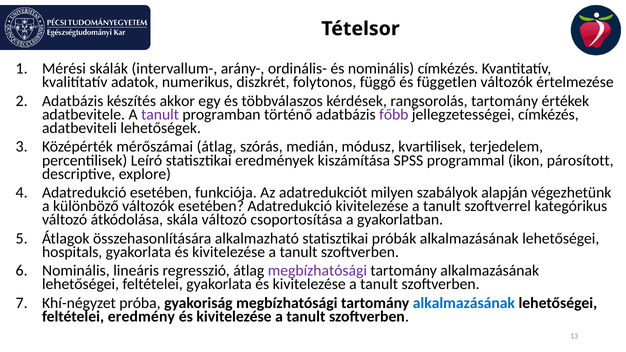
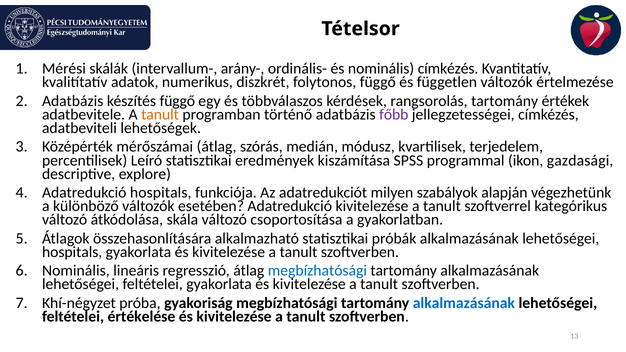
készítés akkor: akkor -> függő (177, 101)
tanult colour: purple -> orange (160, 115)
párosított: párosított -> gazdasági (580, 160)
Adatredukció esetében: esetében -> hospitals (161, 193)
megbízhatósági colour: purple -> blue (317, 271)
eredmény: eredmény -> értékelése (141, 317)
